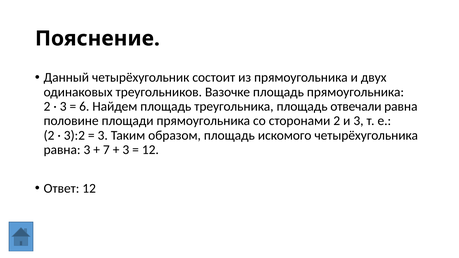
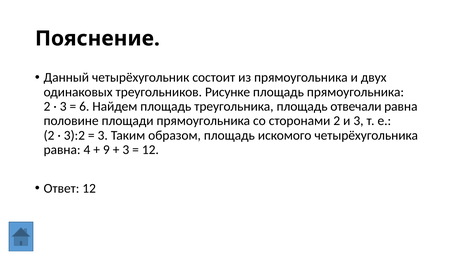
Вазочке: Вазочке -> Рисунке (228, 92)
равна 3: 3 -> 4 (87, 150)
7: 7 -> 9 (106, 150)
